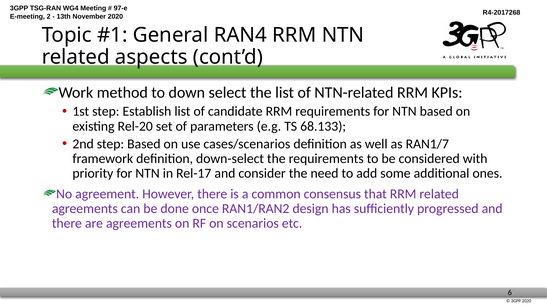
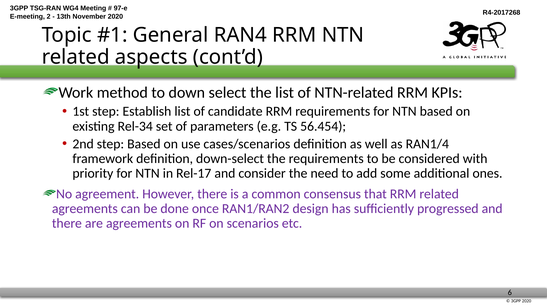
Rel-20: Rel-20 -> Rel-34 (135, 126)
68.133: 68.133 -> 56.454 (323, 126)
RAN1/7: RAN1/7 -> RAN1/4 (427, 144)
